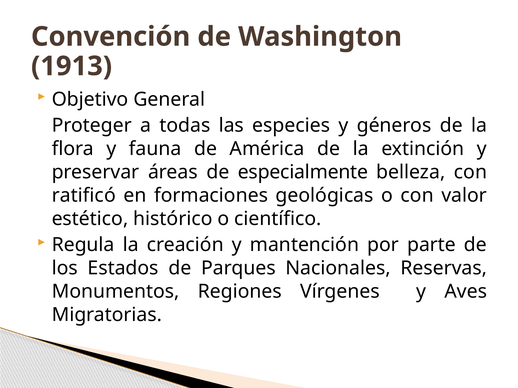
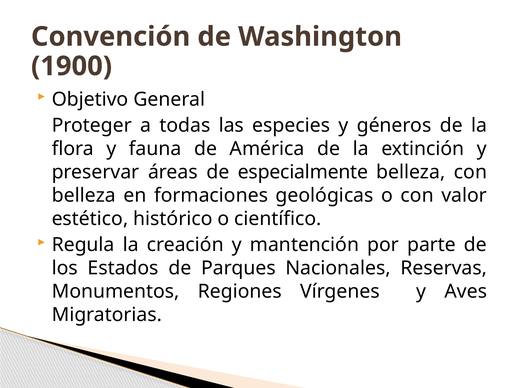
1913: 1913 -> 1900 (72, 66)
ratificó: ratificó -> belleza (84, 196)
